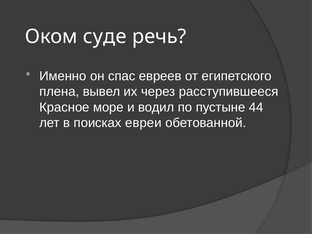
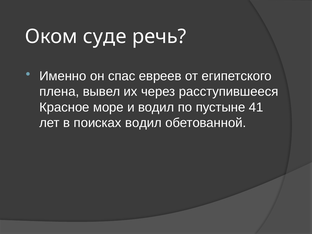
44: 44 -> 41 (256, 107)
поисках евреи: евреи -> водил (143, 123)
